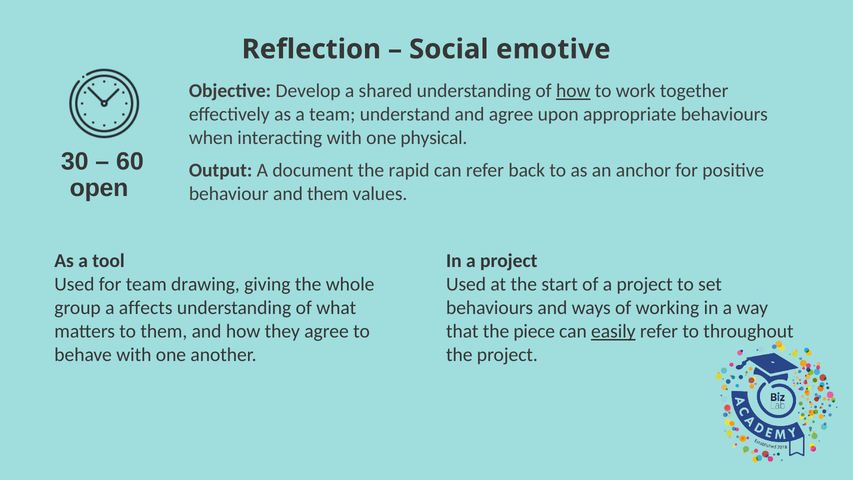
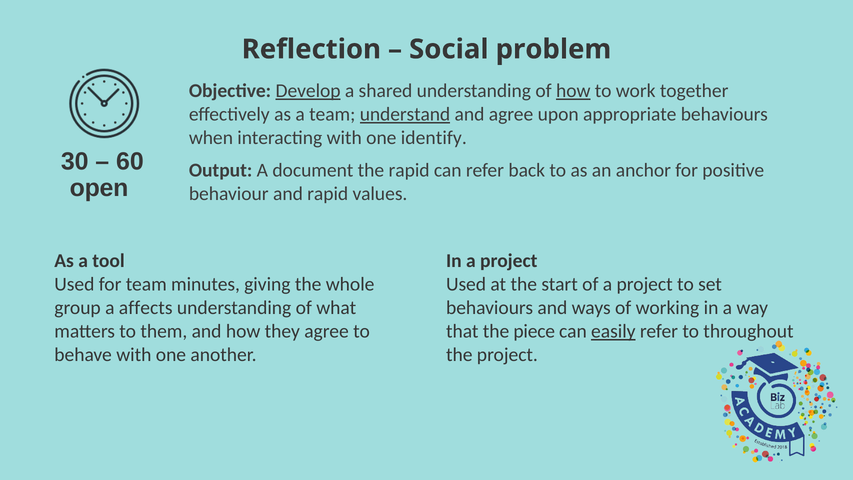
emotive: emotive -> problem (553, 49)
Develop underline: none -> present (308, 91)
understand underline: none -> present (405, 114)
physical: physical -> identify (434, 138)
and them: them -> rapid (328, 194)
drawing: drawing -> minutes (205, 284)
